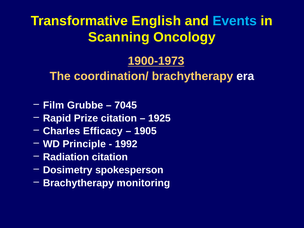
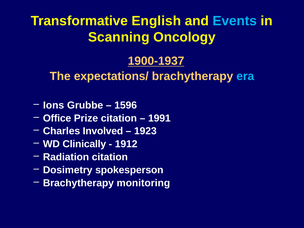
1900-1973: 1900-1973 -> 1900-1937 (156, 61)
coordination/: coordination/ -> expectations/ (111, 76)
era colour: white -> light blue (245, 76)
Film: Film -> Ions (54, 105)
7045: 7045 -> 1596 (126, 105)
Rapid: Rapid -> Office (57, 118)
1925: 1925 -> 1991 (159, 118)
Efficacy: Efficacy -> Involved (103, 131)
1905: 1905 -> 1923 (145, 131)
Principle: Principle -> Clinically (84, 144)
1992: 1992 -> 1912 (126, 144)
